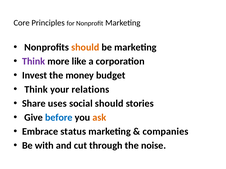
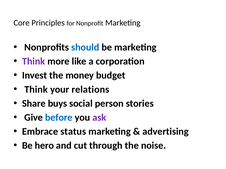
should colour: orange -> blue (85, 47)
uses: uses -> buys (57, 104)
social should: should -> person (109, 104)
ask colour: orange -> purple (99, 118)
companies: companies -> advertising (166, 132)
with: with -> hero (44, 146)
